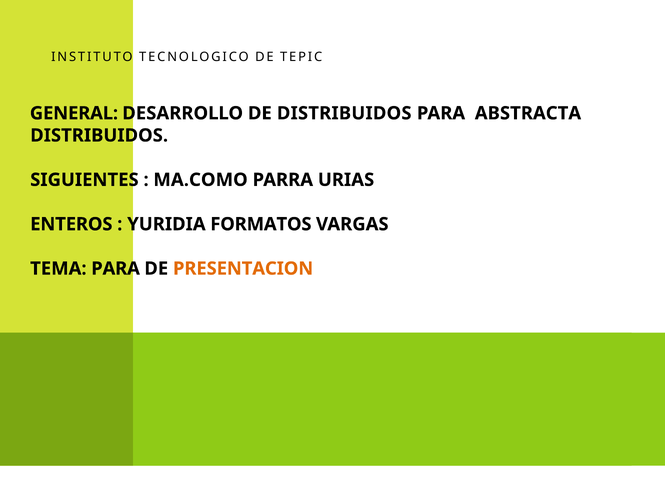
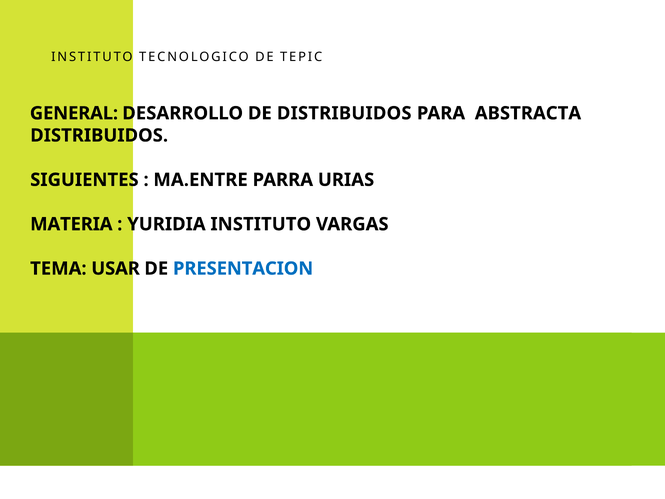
MA.COMO: MA.COMO -> MA.ENTRE (201, 180)
ENTEROS: ENTEROS -> MATERIA (71, 224)
YURIDIA FORMATOS: FORMATOS -> INSTITUTO (261, 224)
TEMA PARA: PARA -> USAR (116, 268)
PRESENTACION colour: orange -> blue (243, 268)
